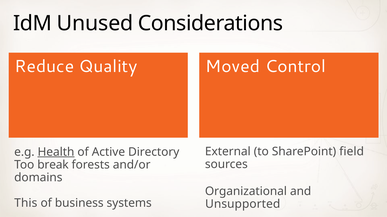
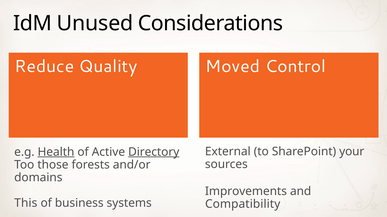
field: field -> your (352, 152)
Directory underline: none -> present (154, 152)
break: break -> those (53, 165)
Organizational: Organizational -> Improvements (246, 192)
Unsupported: Unsupported -> Compatibility (243, 204)
